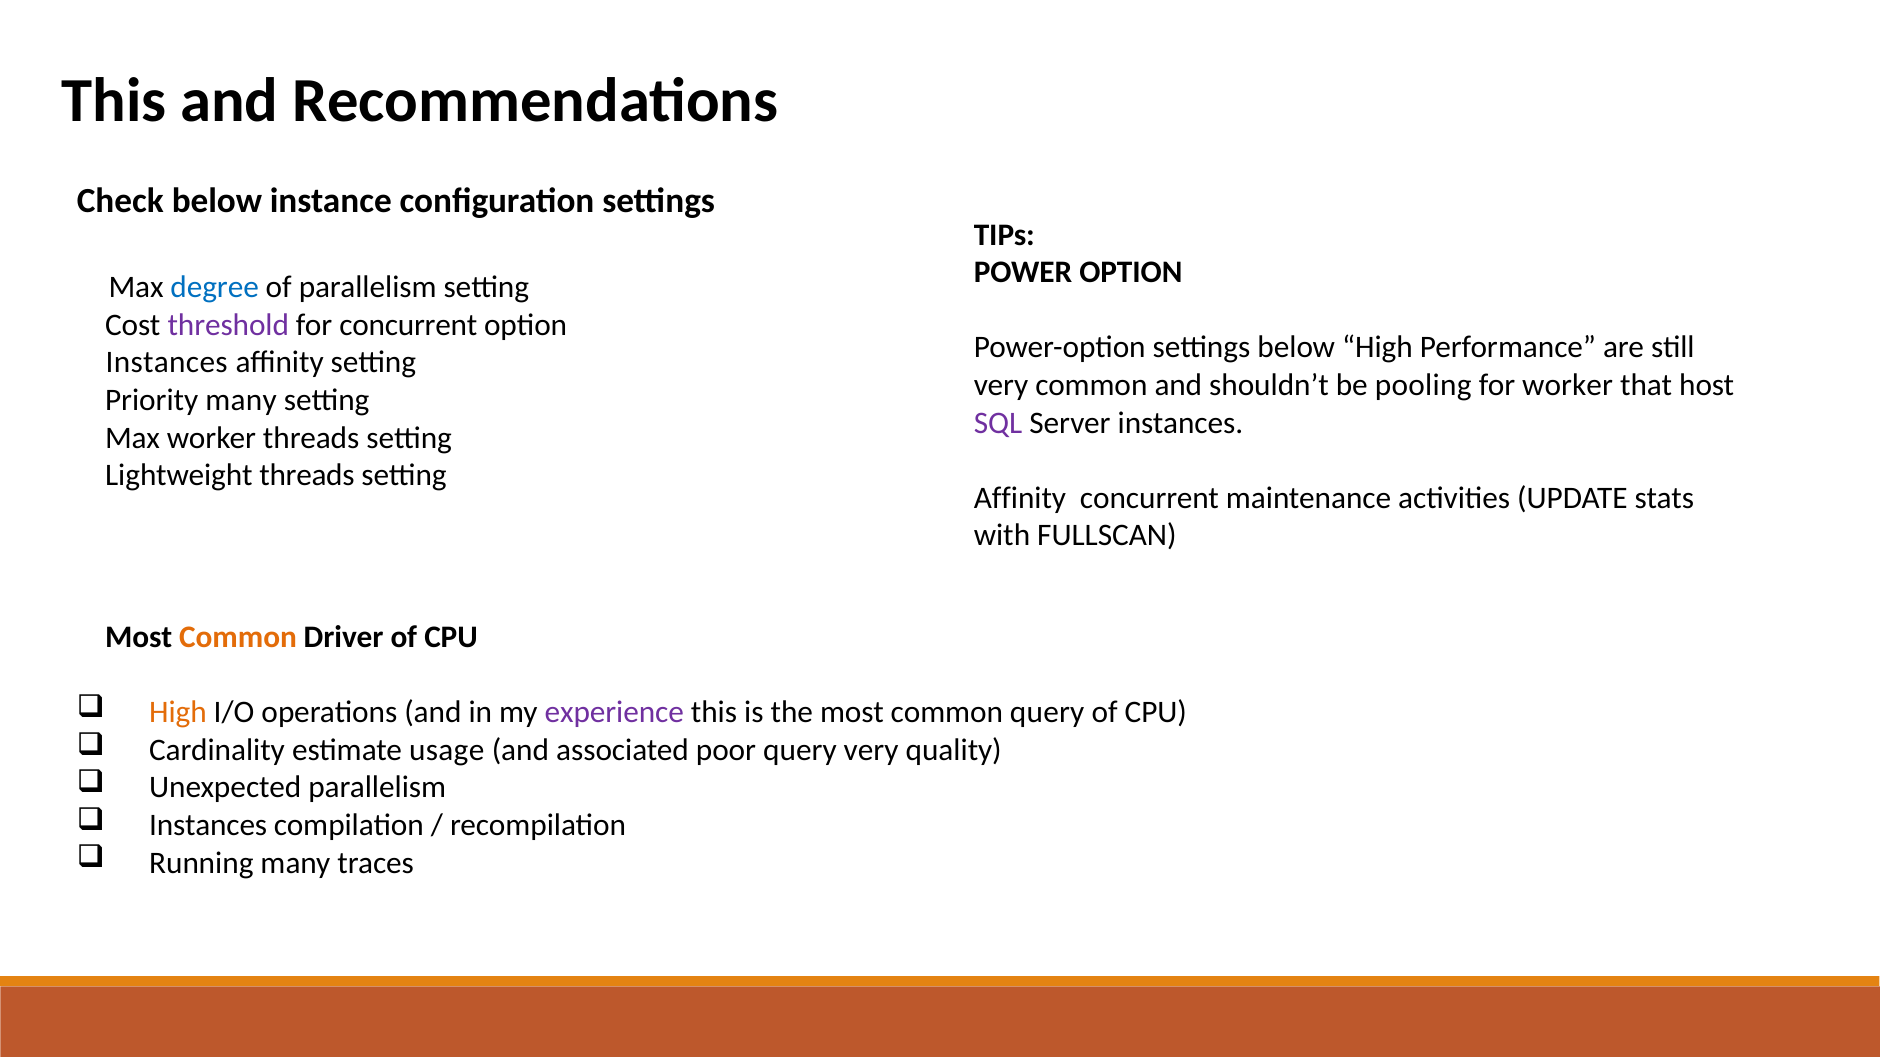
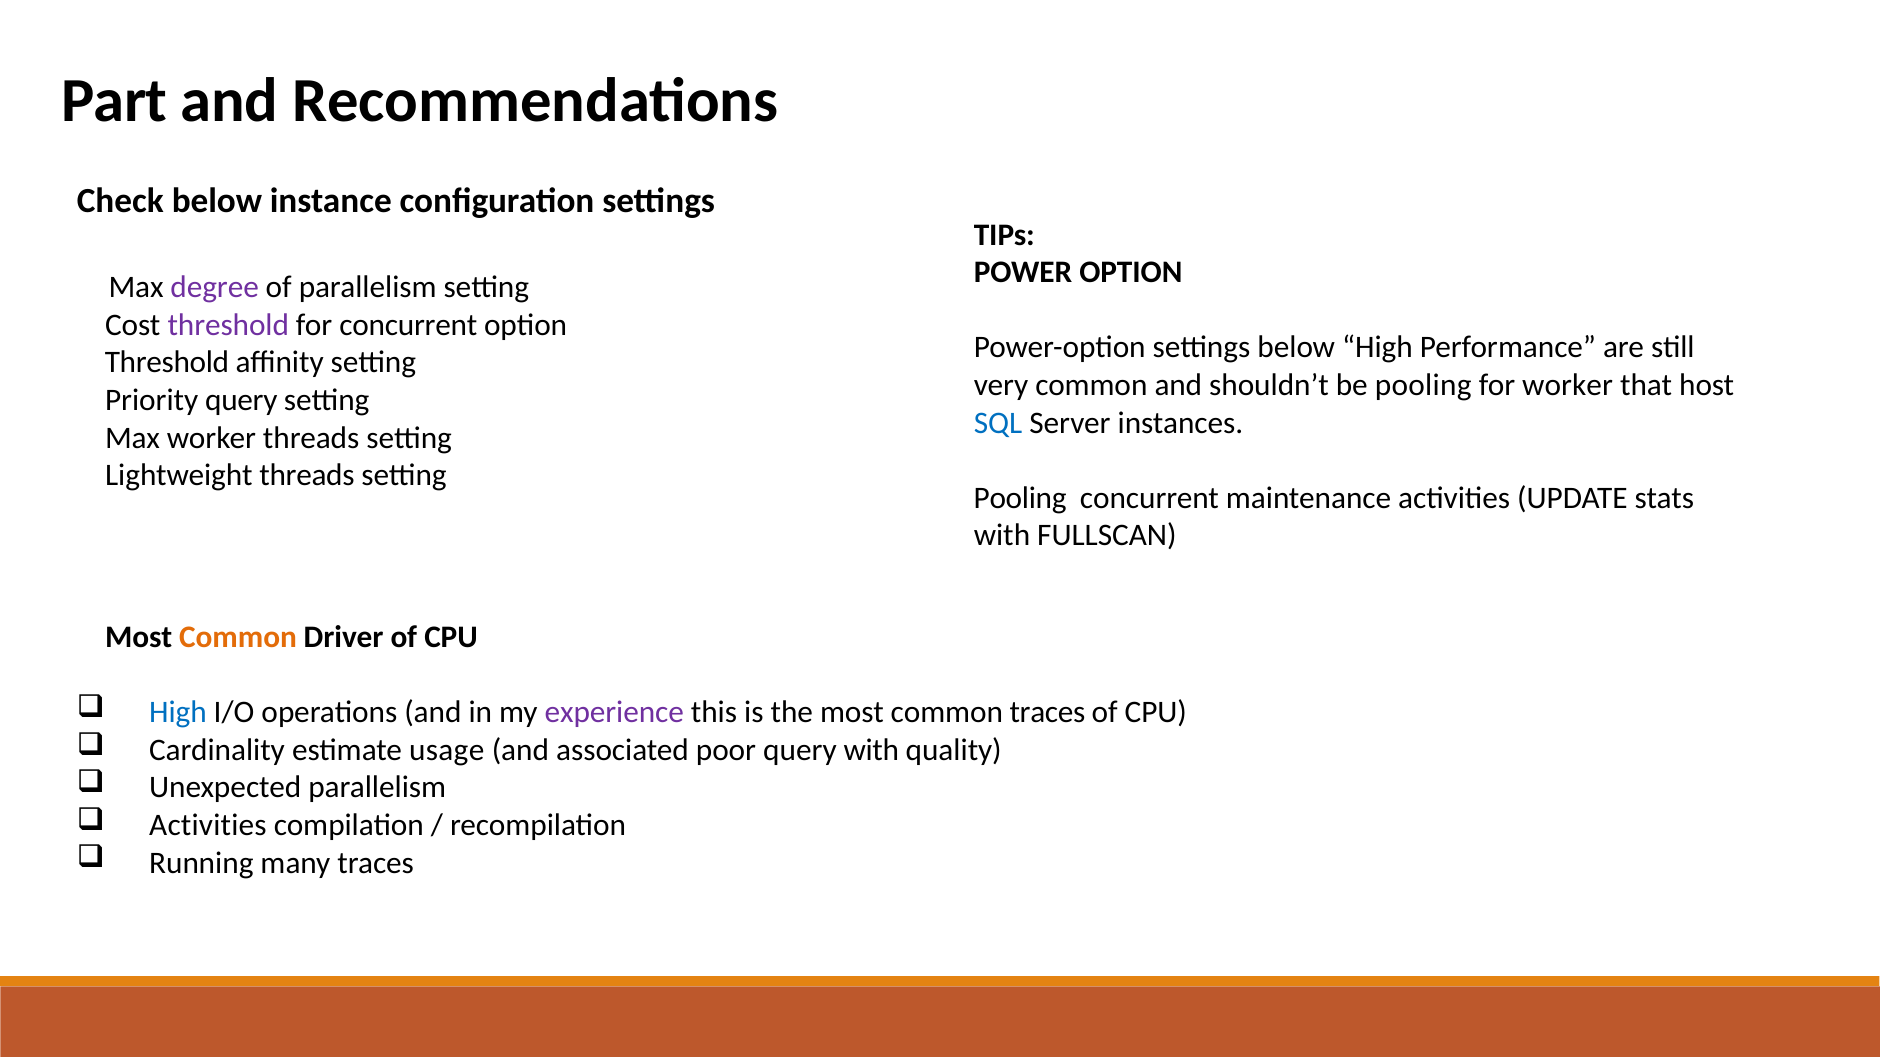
This: This -> Part (114, 100)
degree colour: blue -> purple (215, 287)
Instances: Instances -> Threshold (167, 363)
Priority many: many -> query (241, 400)
SQL colour: purple -> blue (998, 423)
Affinity: Affinity -> Pooling (1020, 498)
High colour: orange -> blue (178, 713)
common query: query -> traces (1047, 713)
query very: very -> with (871, 750)
Instances: Instances -> Activities (208, 826)
